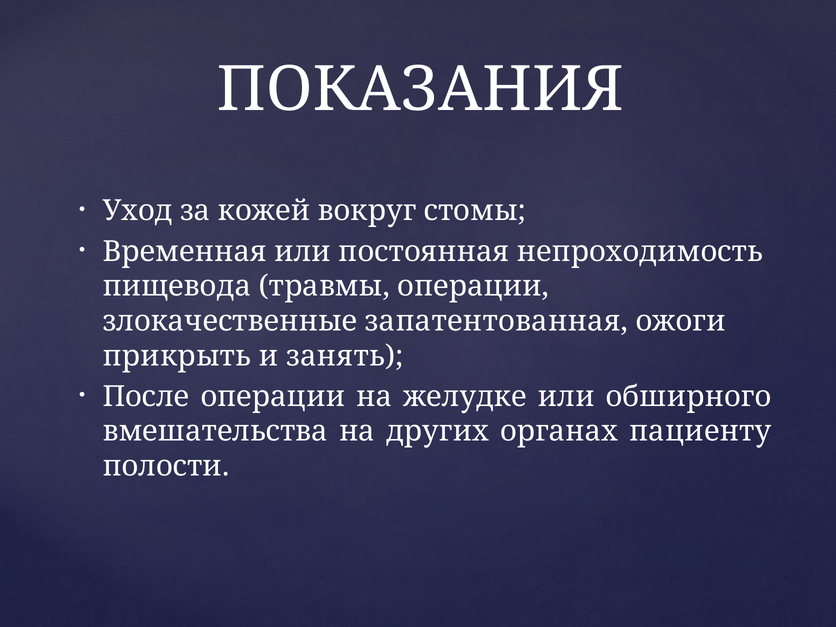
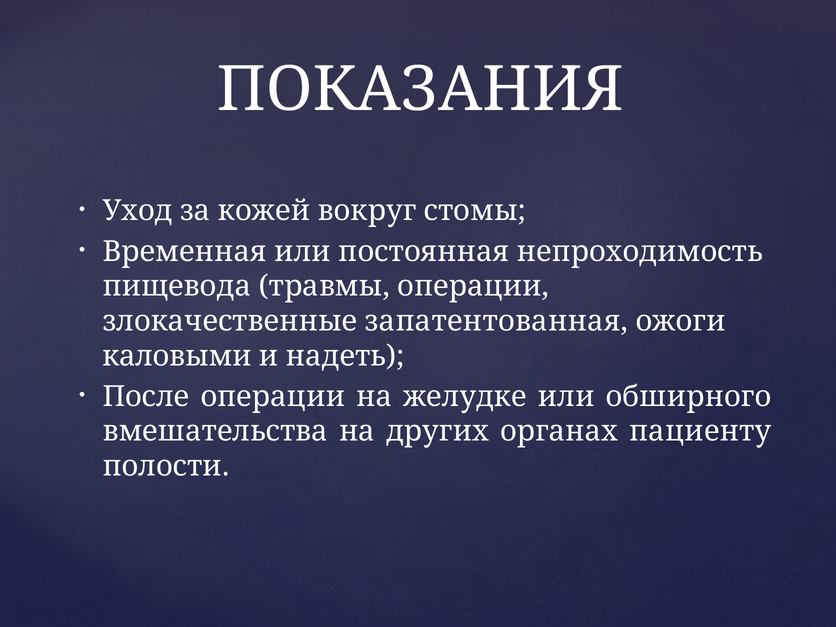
прикрыть: прикрыть -> каловыми (177, 356)
занять: занять -> надеть (345, 356)
